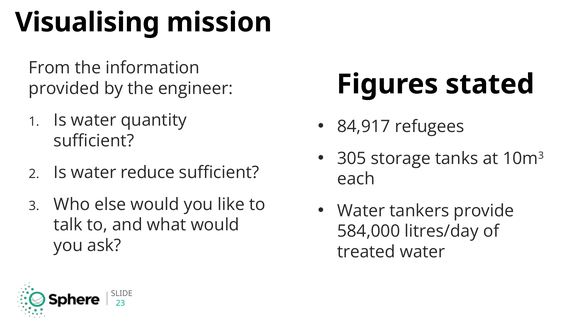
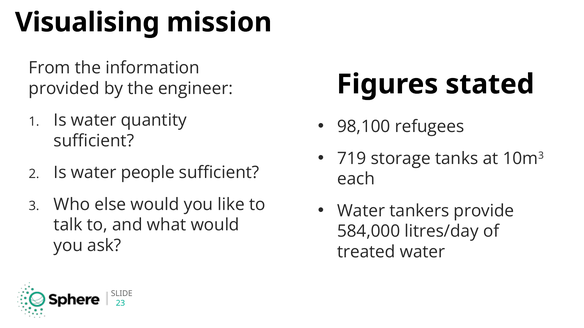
84,917: 84,917 -> 98,100 (364, 127)
305: 305 -> 719 (352, 159)
reduce: reduce -> people (148, 173)
